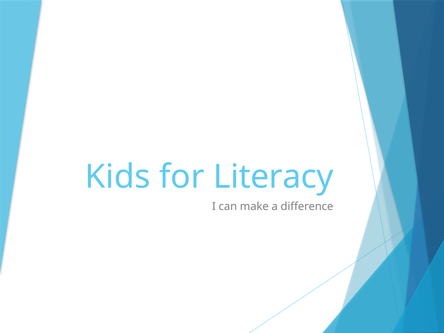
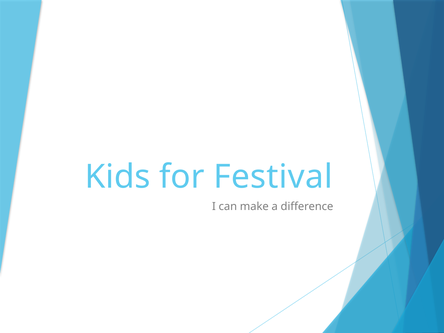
Literacy: Literacy -> Festival (273, 177)
